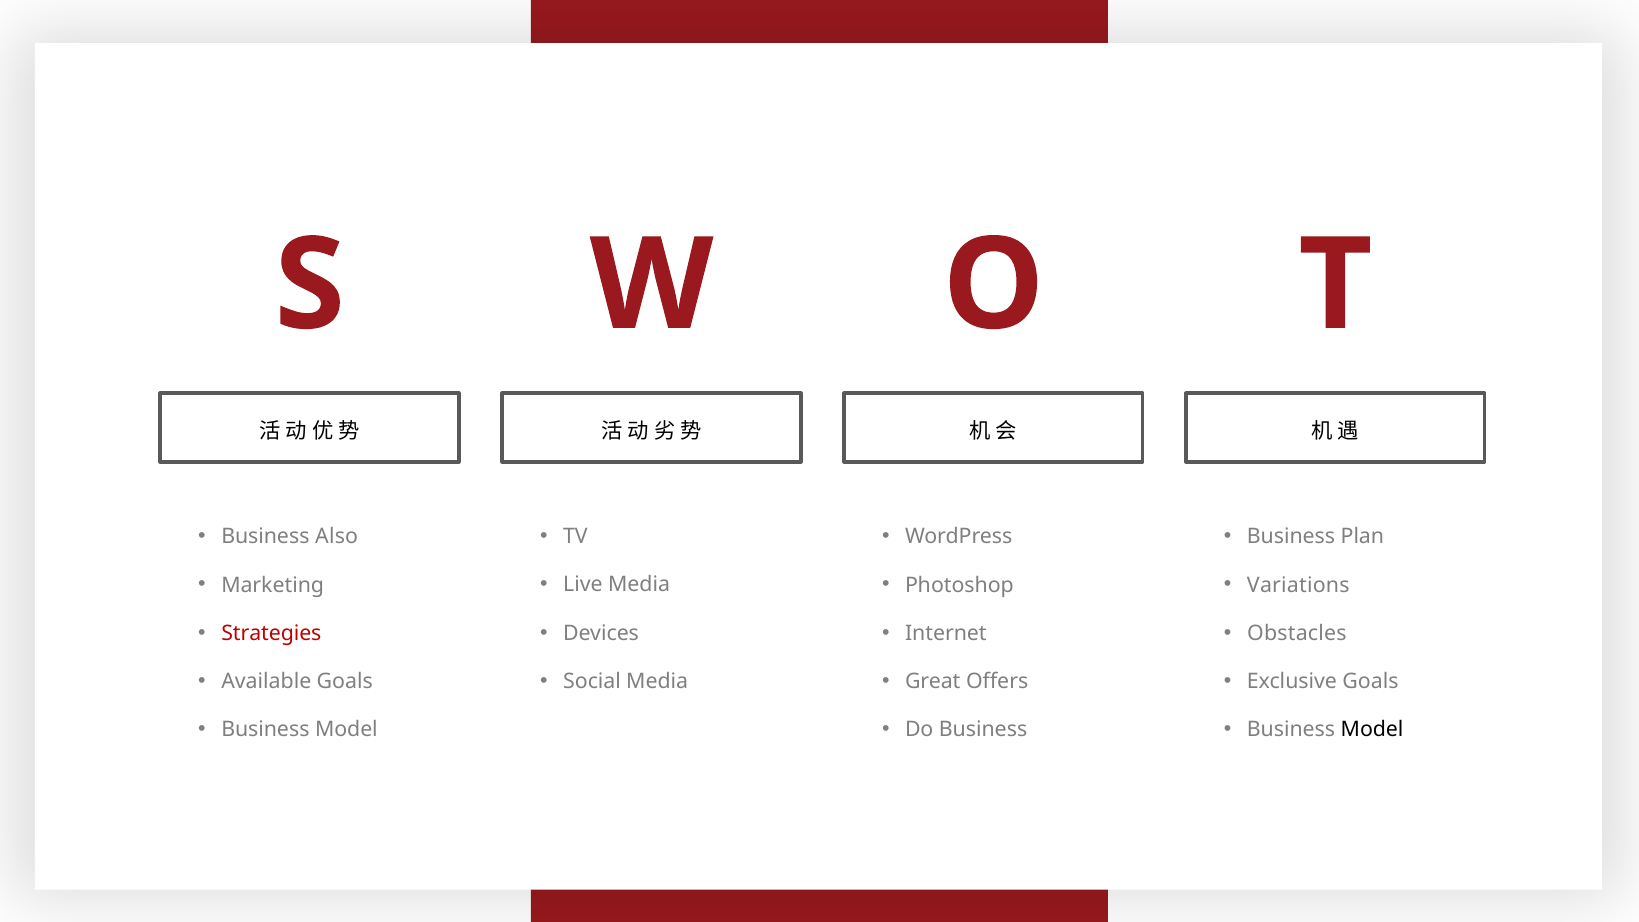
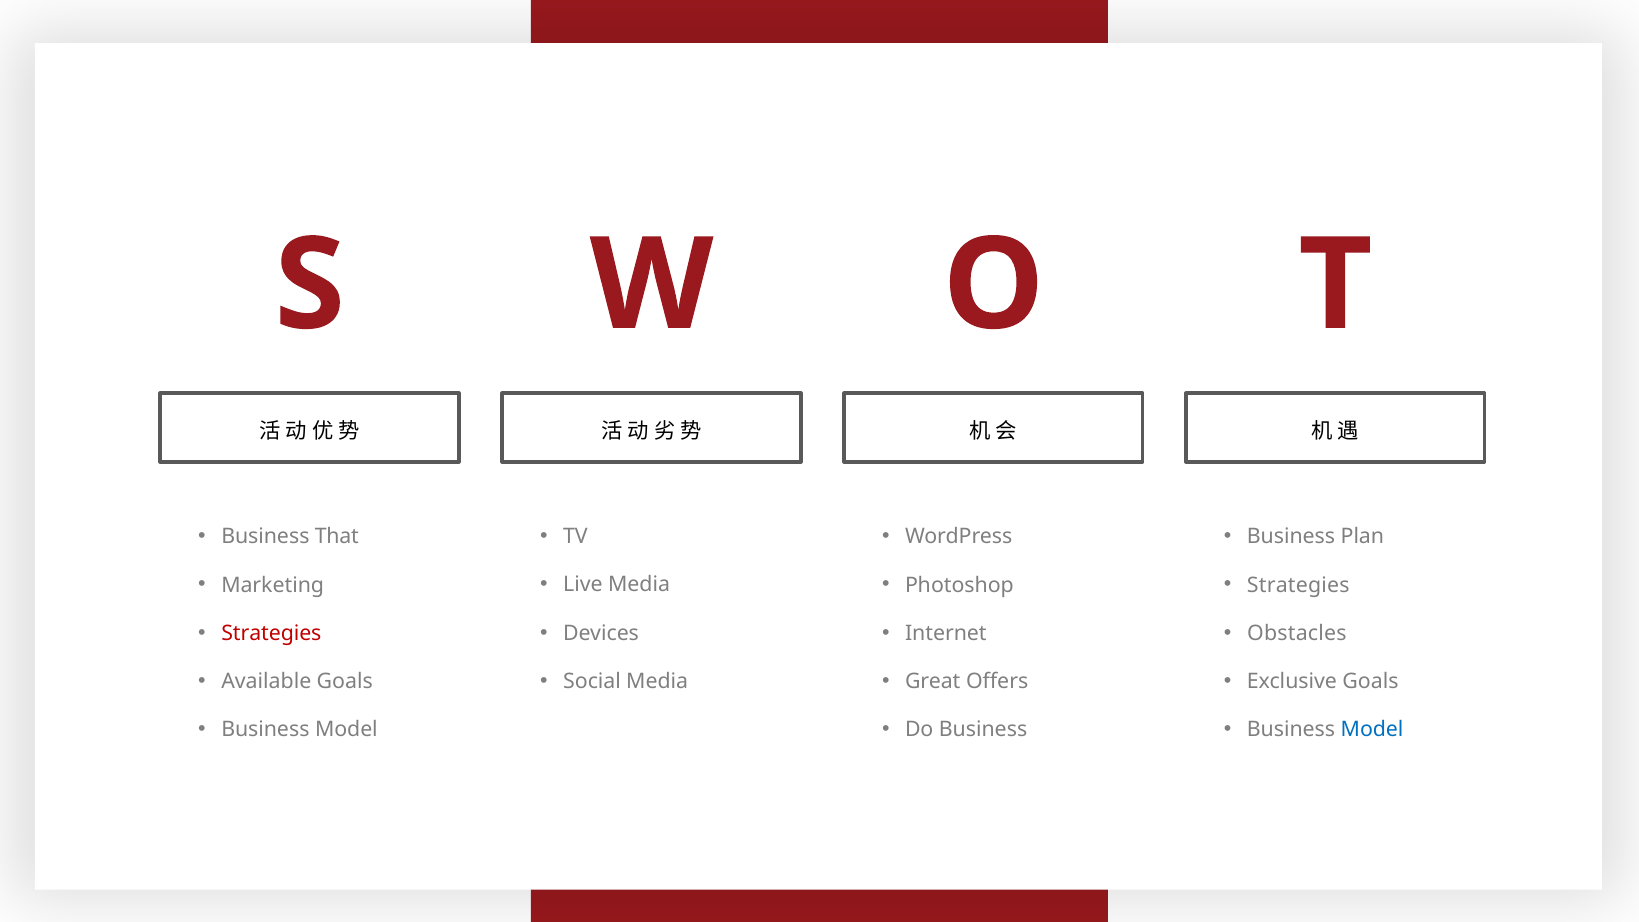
Also: Also -> That (337, 537)
Variations: Variations -> Strategies (1298, 585)
Model colour: black -> blue (1372, 730)
